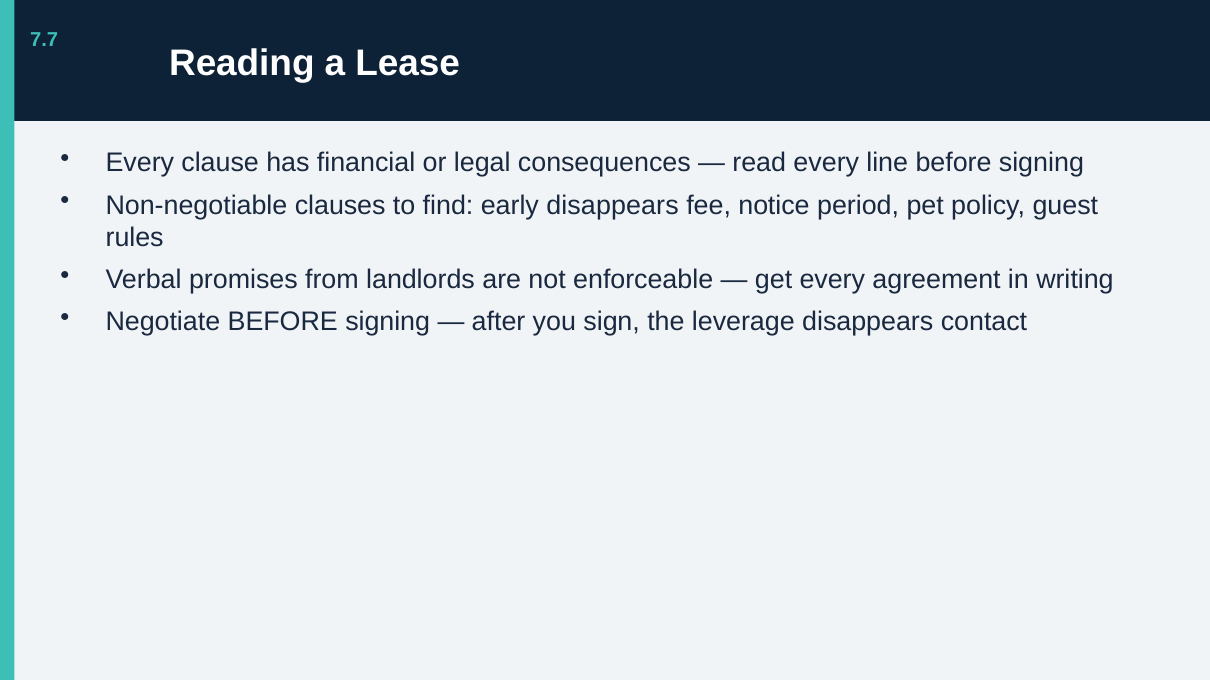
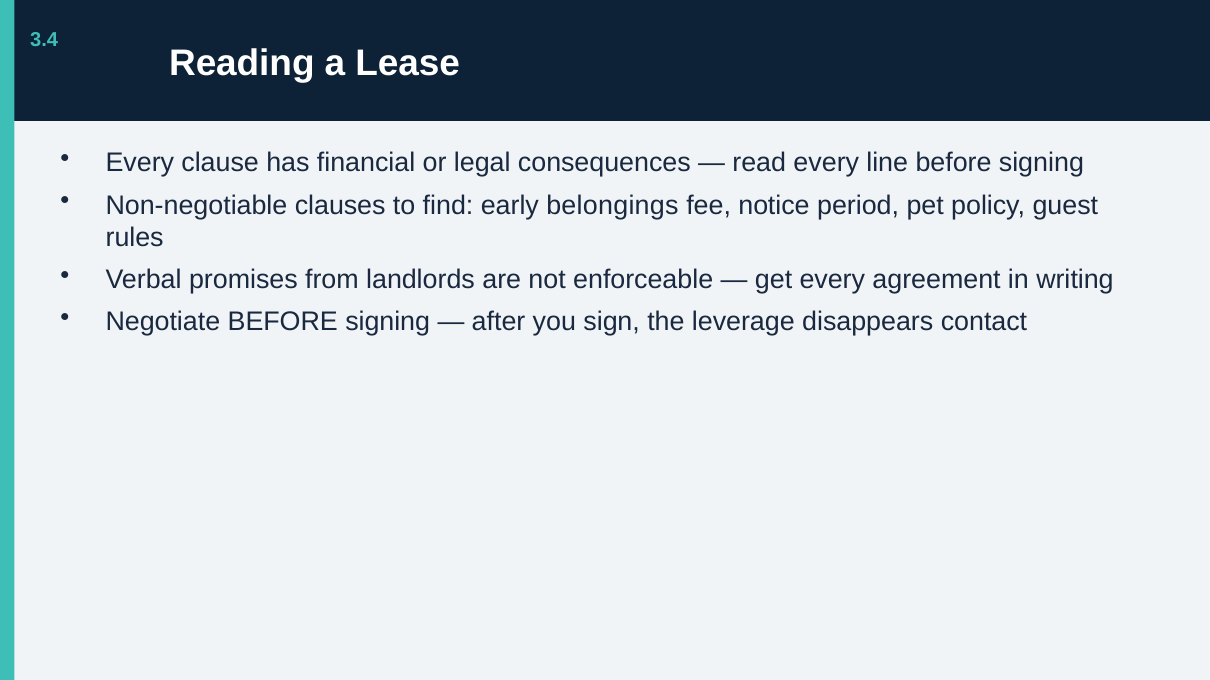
7.7: 7.7 -> 3.4 (44, 40)
early disappears: disappears -> belongings (612, 205)
